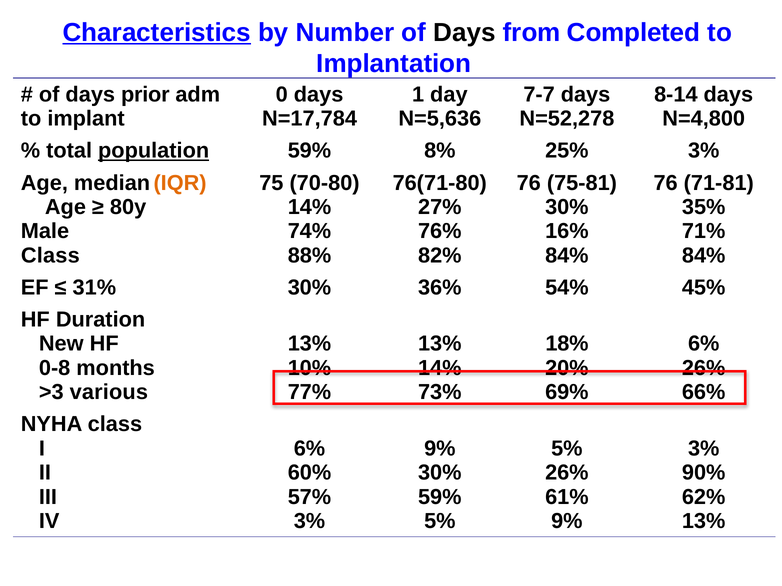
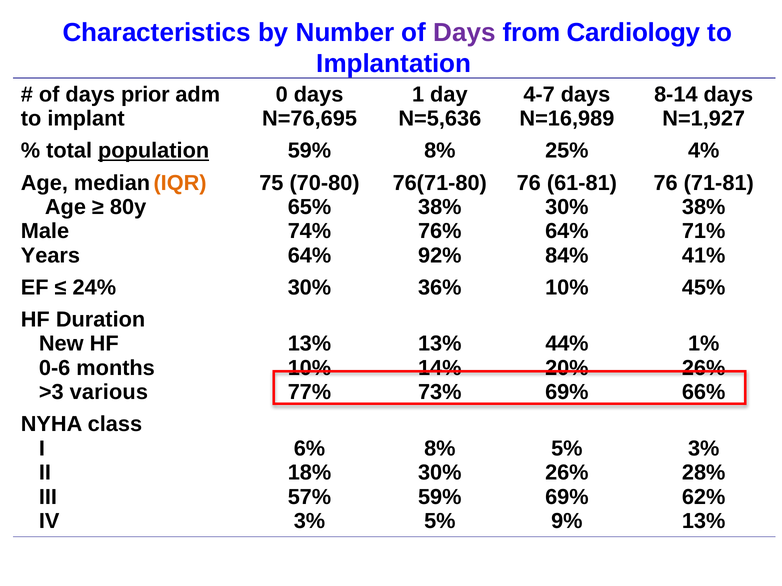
Characteristics underline: present -> none (157, 32)
Days colour: black -> purple (464, 32)
Completed: Completed -> Cardiology (634, 32)
7-7: 7-7 -> 4-7 (539, 95)
N=17,784: N=17,784 -> N=76,695 (310, 119)
N=52,278: N=52,278 -> N=16,989 (567, 119)
N=4,800: N=4,800 -> N=1,927 (704, 119)
25% 3%: 3% -> 4% (704, 151)
75-81: 75-81 -> 61-81 (582, 183)
14%: 14% -> 65% (309, 207)
27%: 27% -> 38% (440, 207)
35%: 35% -> 38% (704, 207)
16%: 16% -> 64% (567, 231)
Class: Class -> Years (50, 256)
88%: 88% -> 64% (309, 256)
82%: 82% -> 92% (440, 256)
84%: 84% -> 41% (704, 256)
31%: 31% -> 24% (94, 288)
36% 54%: 54% -> 10% (567, 288)
18%: 18% -> 44% (567, 344)
6%: 6% -> 1% (704, 344)
0-8: 0-8 -> 0-6 (55, 368)
9%: 9% -> 8% (440, 449)
60%: 60% -> 18% (309, 473)
90%: 90% -> 28% (704, 473)
61%: 61% -> 69% (567, 497)
